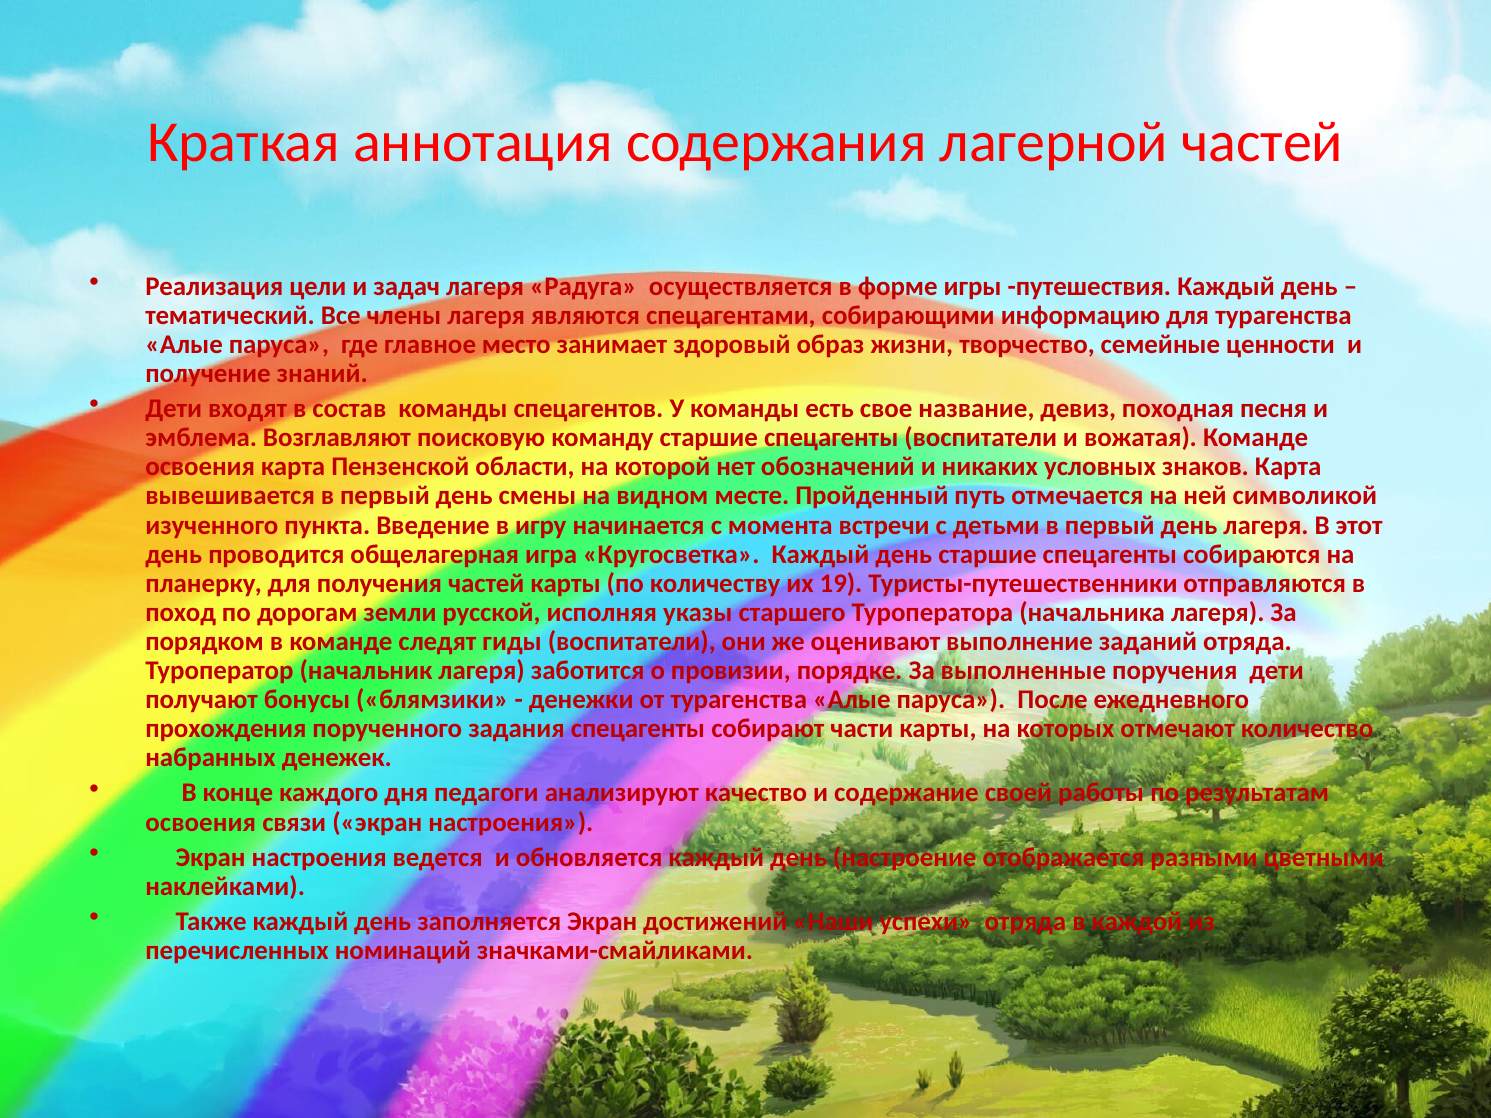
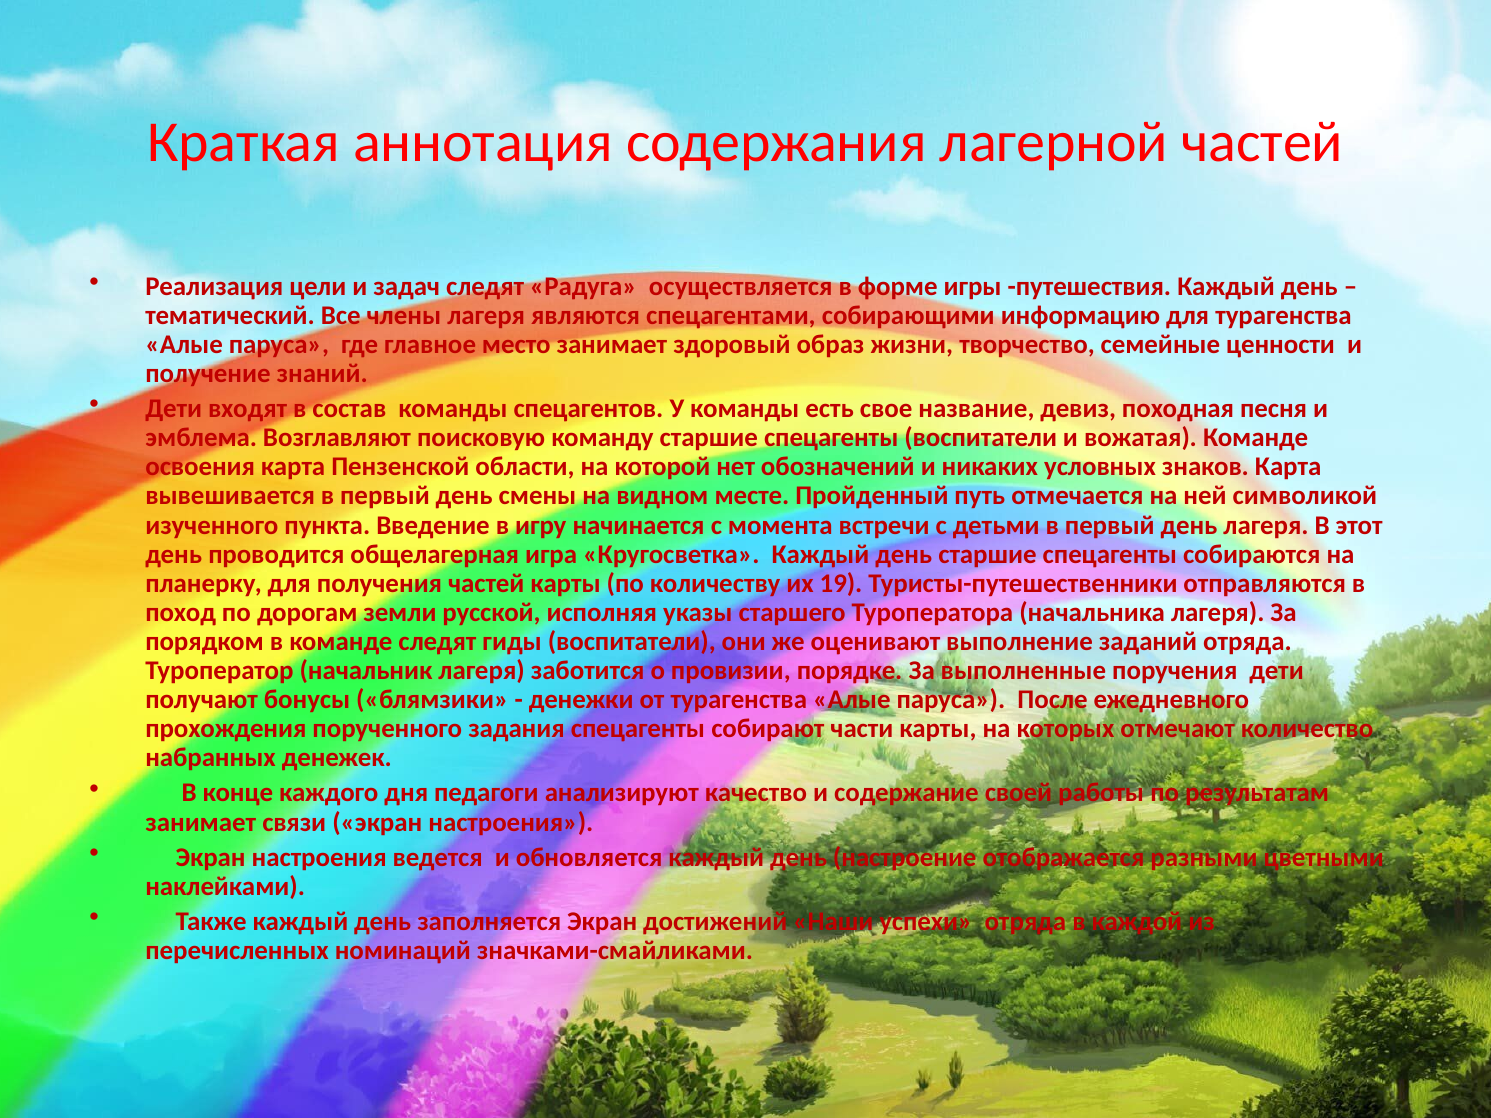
задач лагеря: лагеря -> следят (485, 286)
освоения: освоения -> занимает (201, 822)
